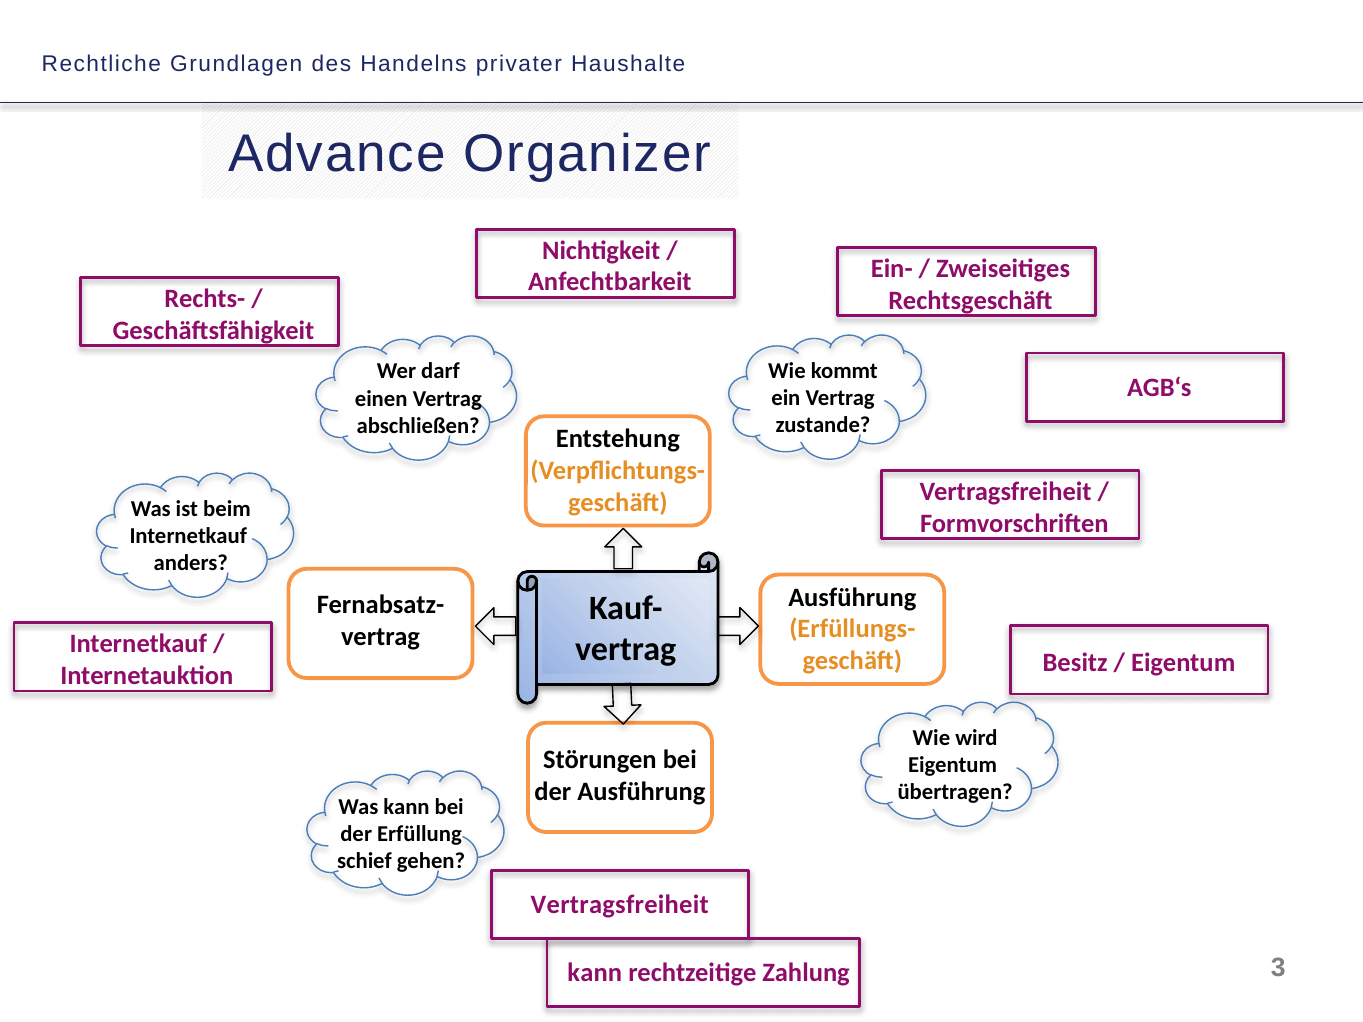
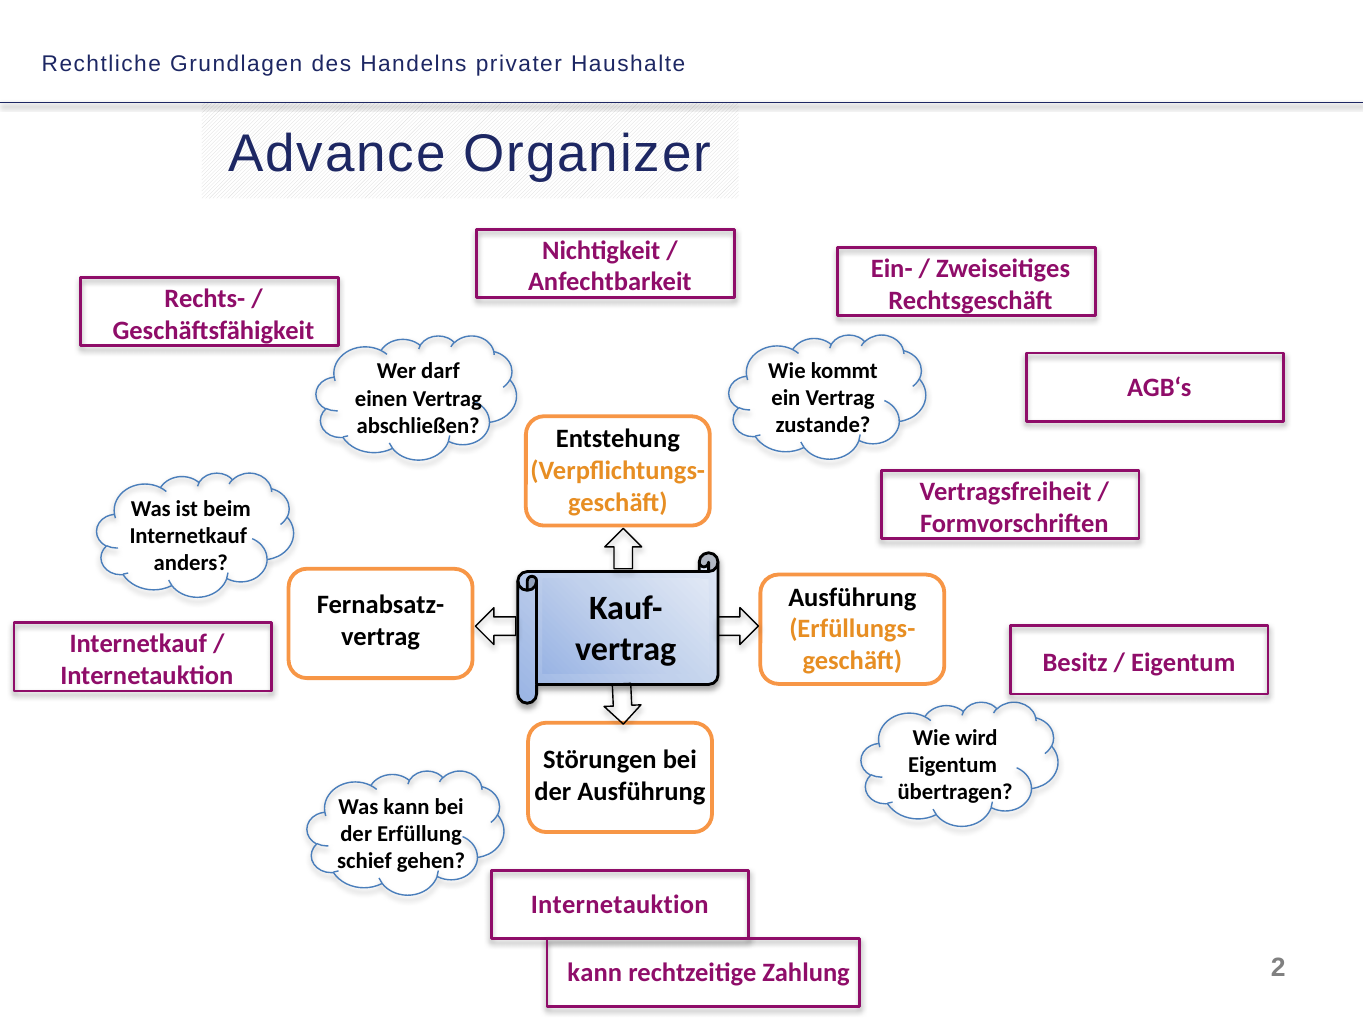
Vertragsfreiheit: Vertragsfreiheit -> Internetauktion (620, 905)
3: 3 -> 2 (1278, 968)
